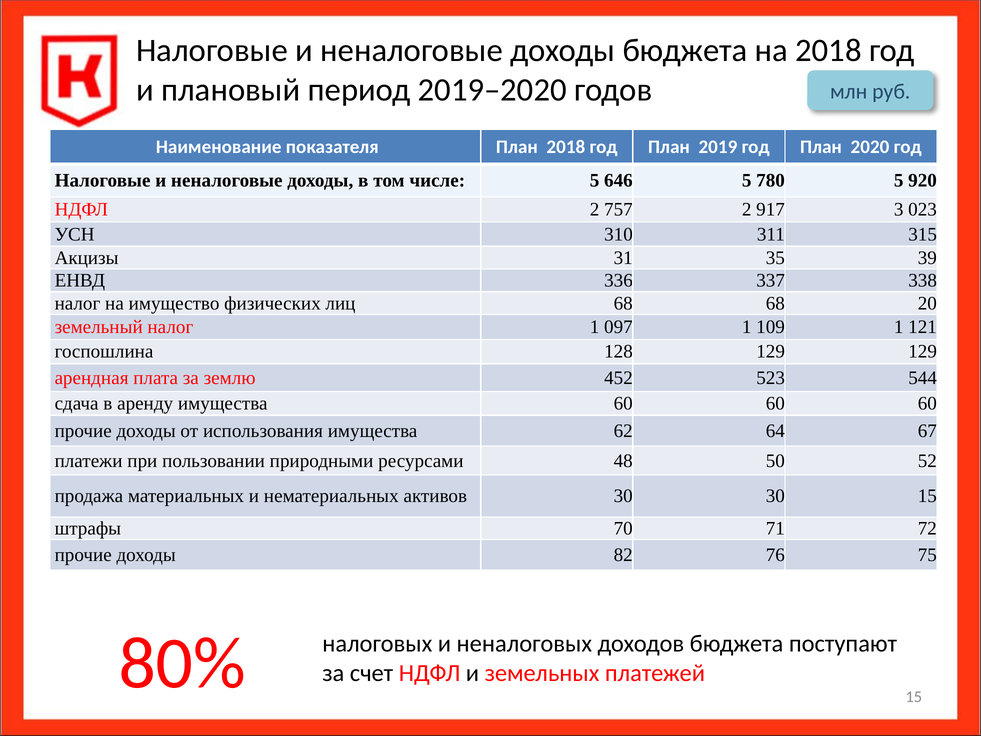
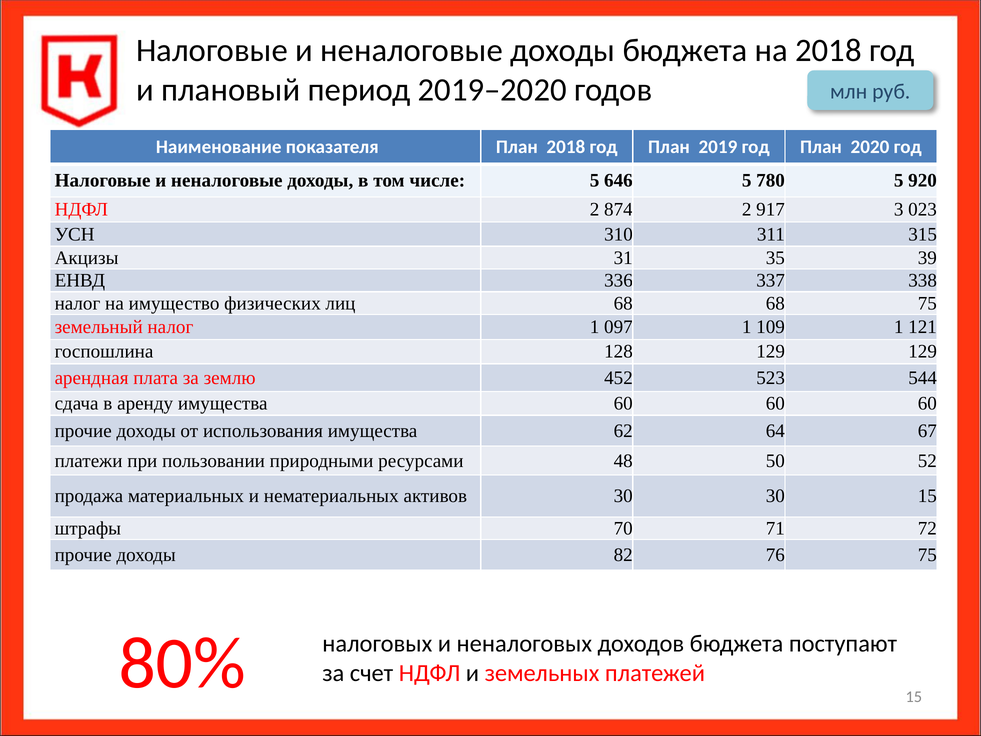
757: 757 -> 874 (618, 209)
68 20: 20 -> 75 (927, 303)
